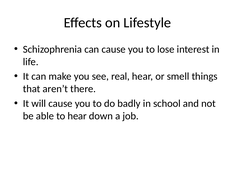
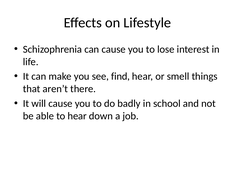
real: real -> find (121, 76)
